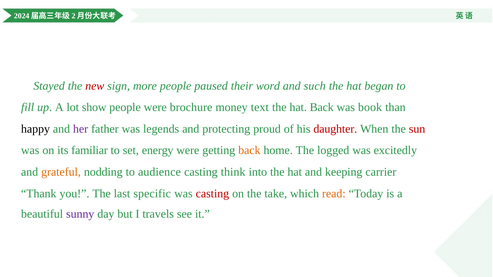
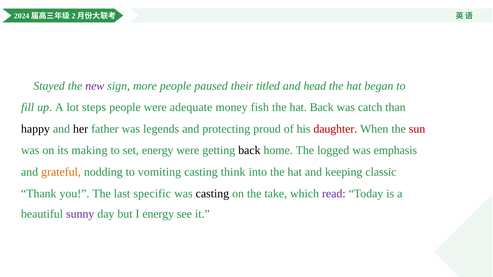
new colour: red -> purple (95, 86)
word: word -> titled (268, 86)
such: such -> head (315, 86)
show: show -> steps (94, 107)
brochure: brochure -> adequate (191, 107)
text: text -> fish (260, 107)
book: book -> catch (370, 107)
her colour: purple -> black (81, 129)
familiar: familiar -> making (89, 151)
back colour: orange -> black (249, 151)
excitedly: excitedly -> emphasis (395, 151)
audience: audience -> vomiting (159, 172)
carrier: carrier -> classic (381, 172)
casting colour: red -> black (212, 194)
read colour: orange -> purple (334, 194)
I travels: travels -> energy (158, 214)
